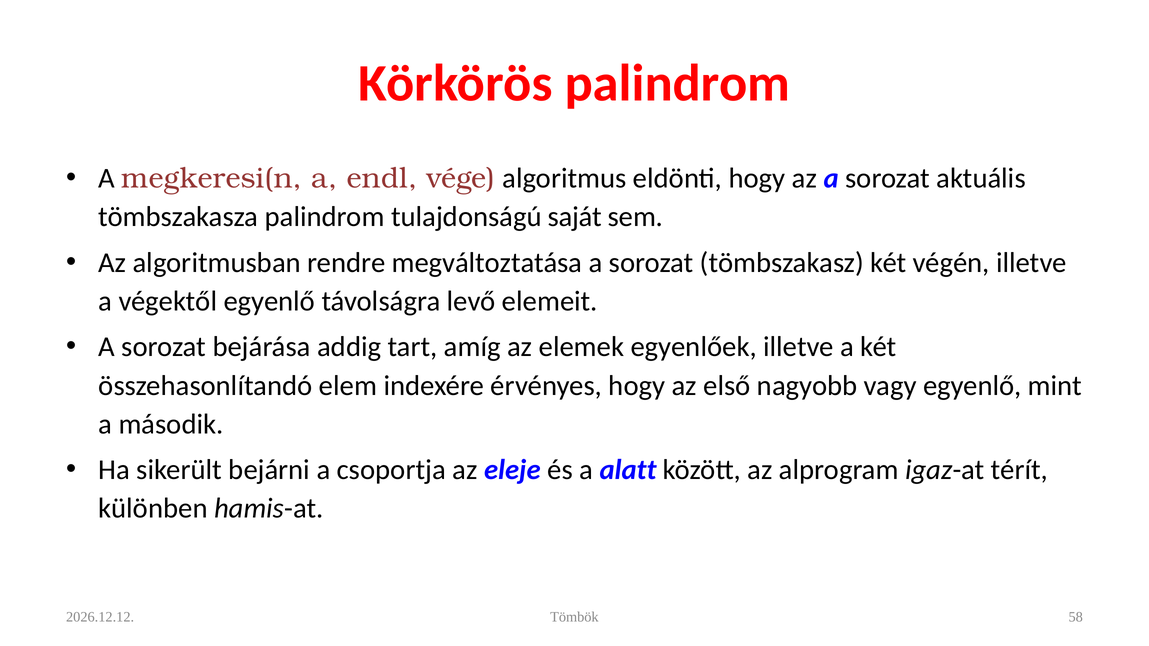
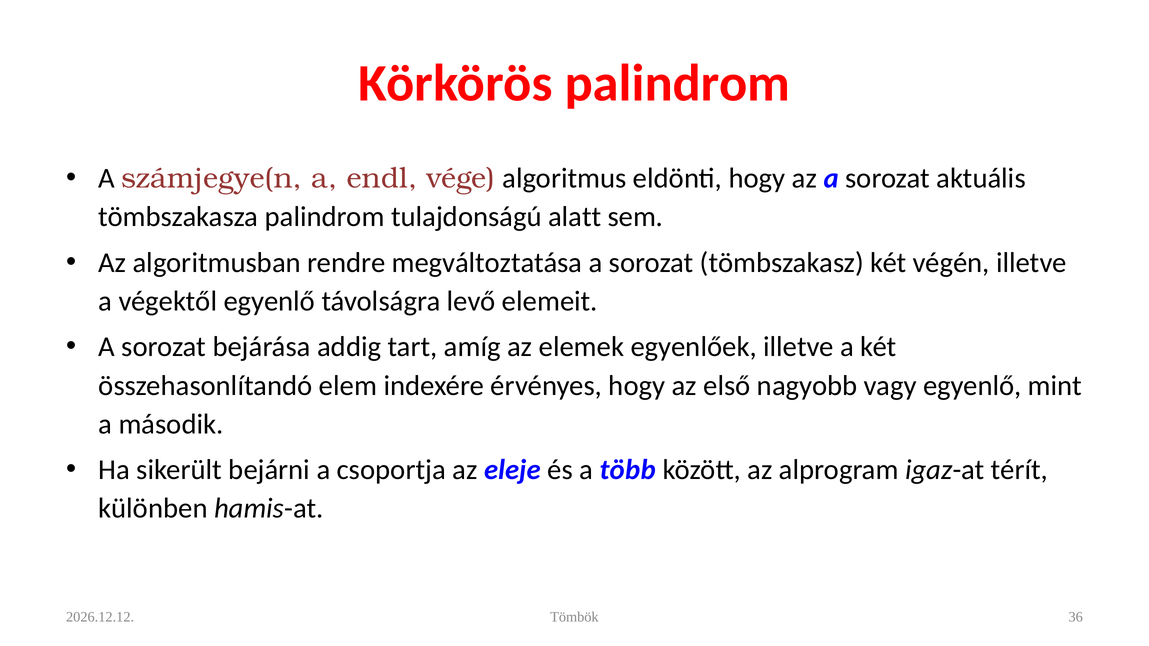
megkeresi(n: megkeresi(n -> számjegye(n (212, 178)
saját: saját -> alatt (575, 217)
alatt: alatt -> több (628, 470)
58: 58 -> 36 (1076, 617)
